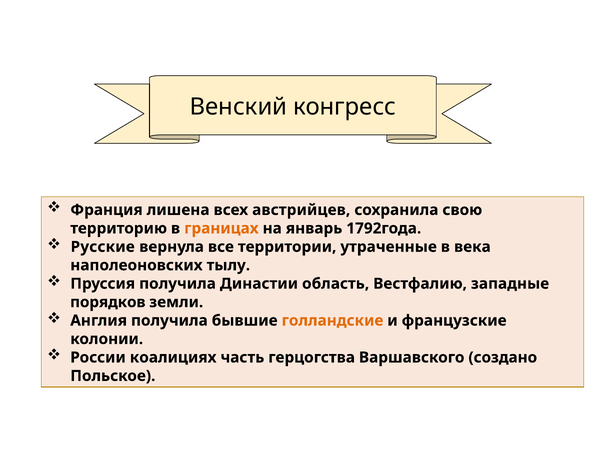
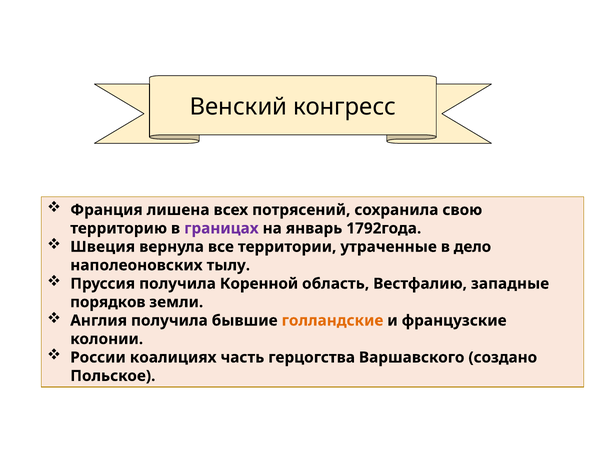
австрийцев: австрийцев -> потрясений (301, 210)
границах colour: orange -> purple (221, 228)
Русские: Русские -> Швеция (103, 247)
века: века -> дело (472, 247)
Династии: Династии -> Коренной (259, 284)
